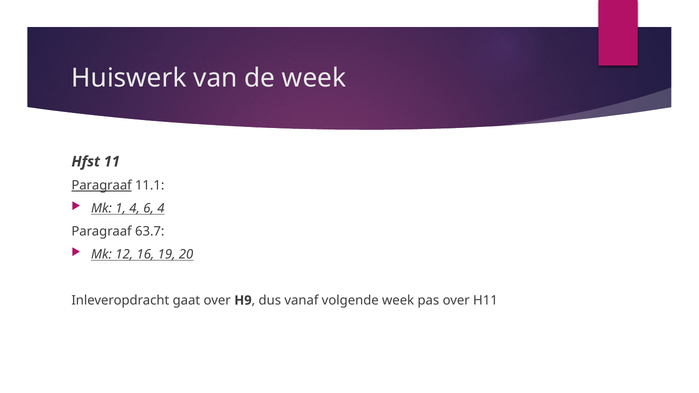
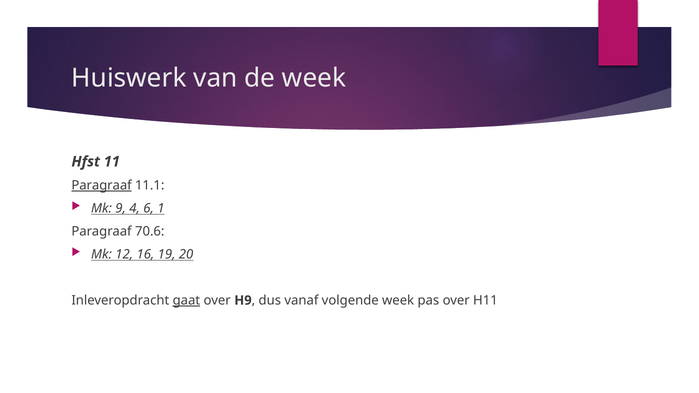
1: 1 -> 9 (121, 208)
6 4: 4 -> 1 (161, 208)
63.7: 63.7 -> 70.6 (150, 231)
gaat underline: none -> present (186, 301)
